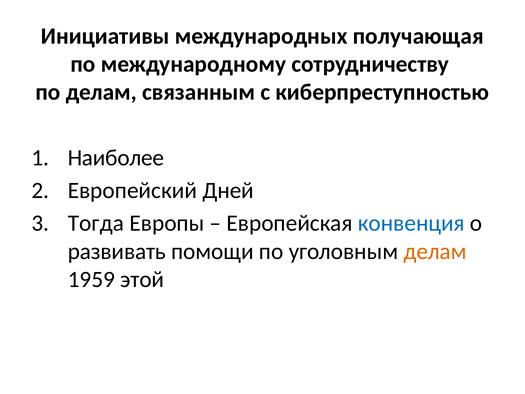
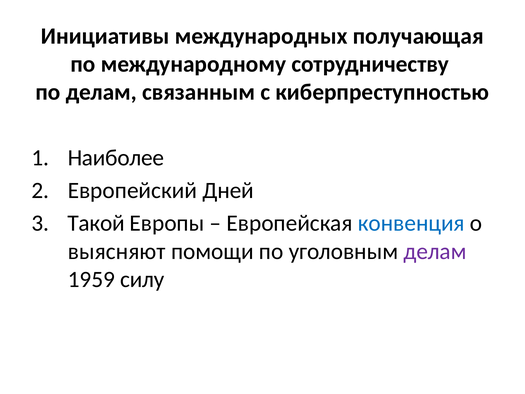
Тогда: Тогда -> Такой (96, 223)
развивать: развивать -> выясняют (117, 251)
делам colour: orange -> purple (435, 251)
этой: этой -> силу (142, 279)
